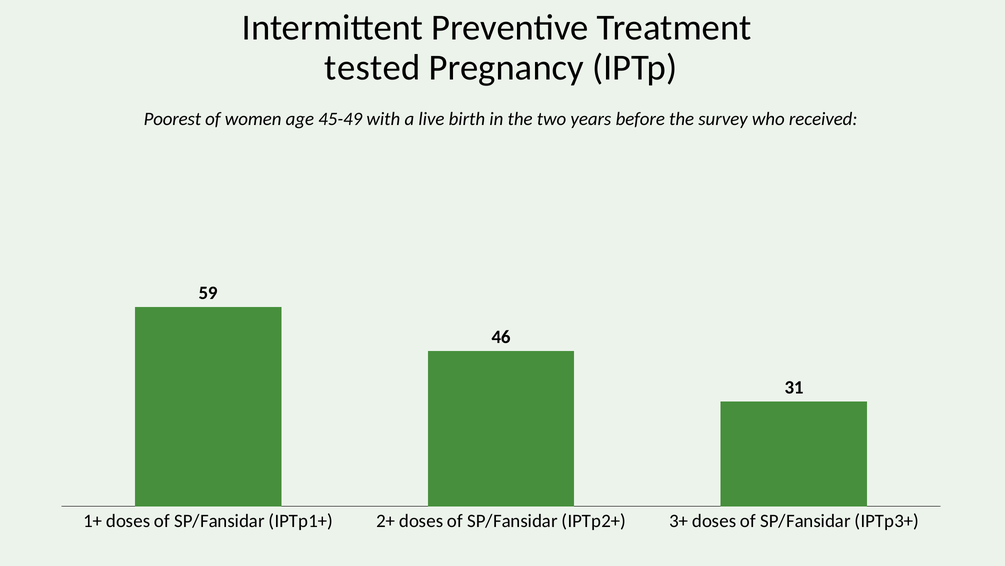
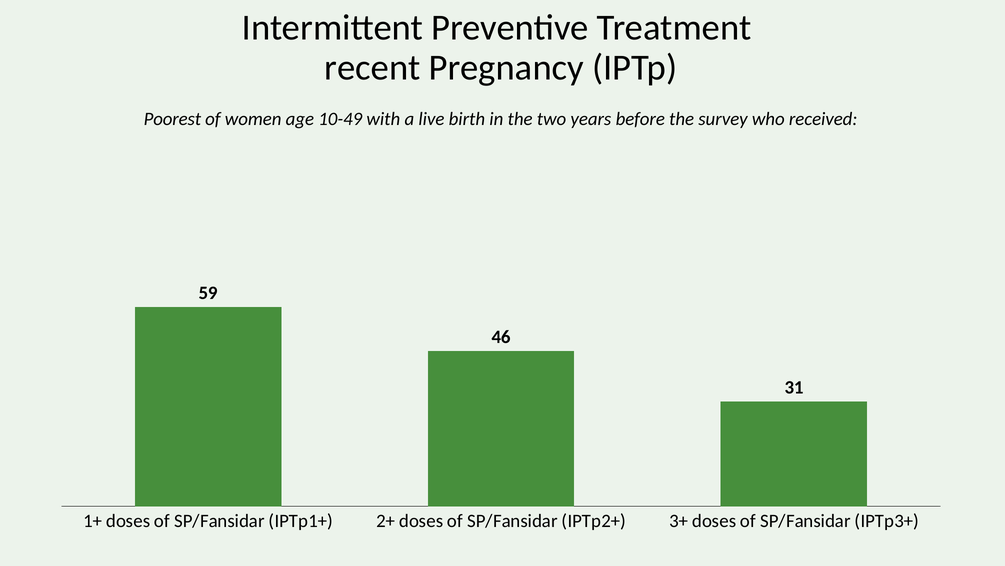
tested: tested -> recent (373, 67)
45-49: 45-49 -> 10-49 (340, 119)
